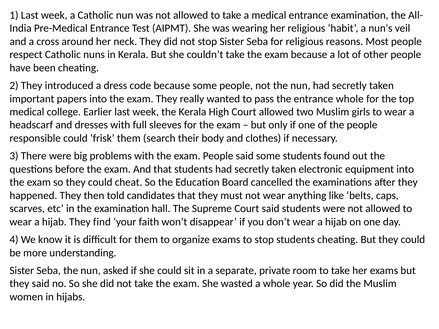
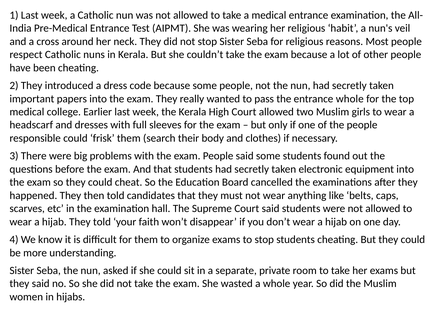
They find: find -> told (102, 222)
